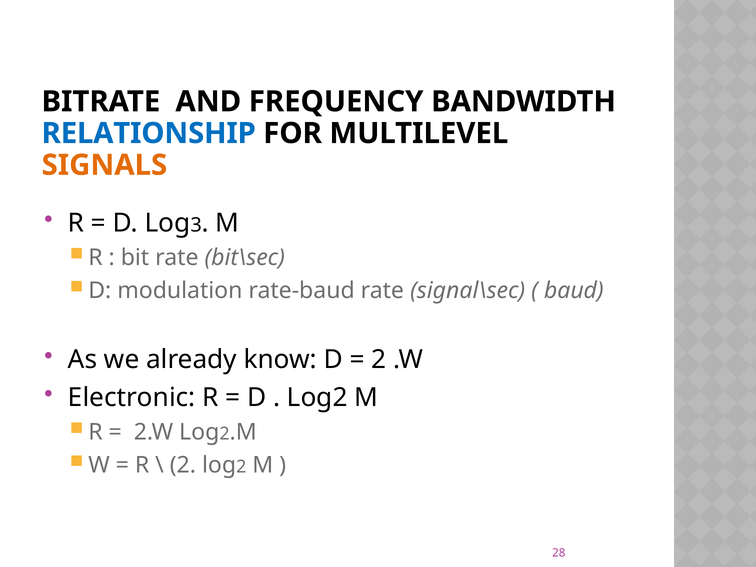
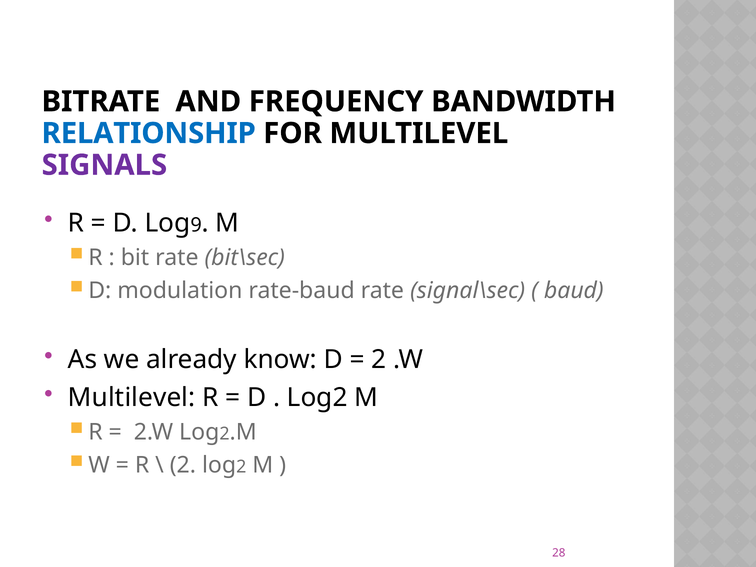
SIGNALS colour: orange -> purple (104, 165)
3: 3 -> 9 (196, 225)
Electronic: Electronic -> Multilevel (132, 397)
